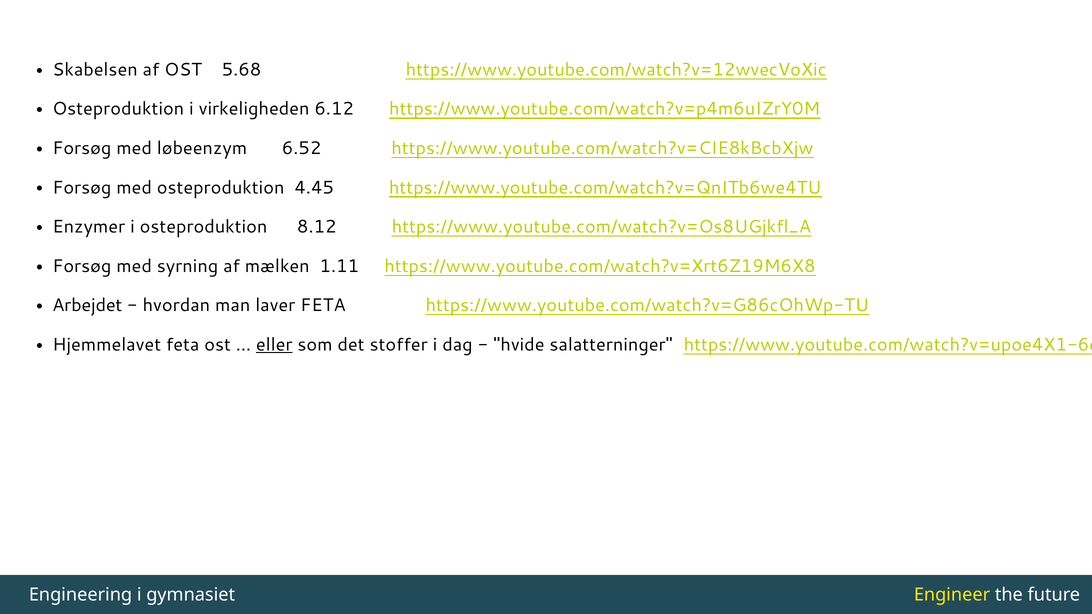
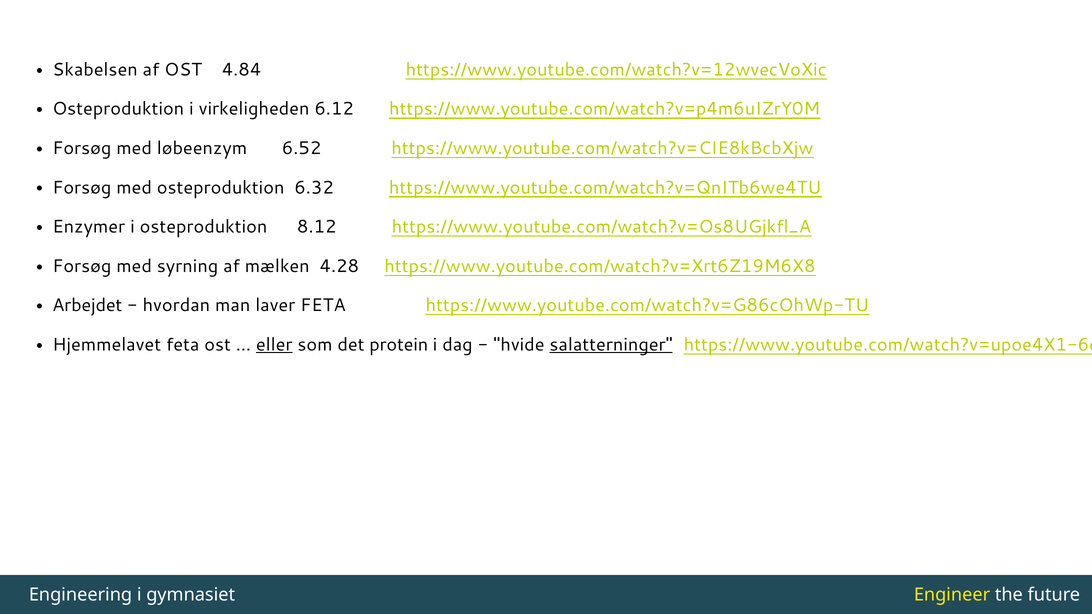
5.68: 5.68 -> 4.84 (242, 70)
4.45: 4.45 -> 6.32 (314, 188)
1.11: 1.11 -> 4.28 (339, 266)
stoffer: stoffer -> protein (399, 345)
salatterninger underline: none -> present (611, 345)
